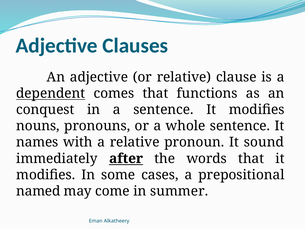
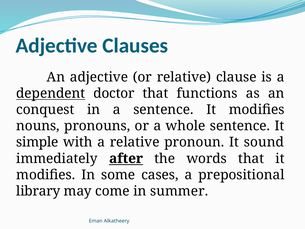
comes: comes -> doctor (114, 93)
names: names -> simple (37, 142)
named: named -> library (38, 191)
